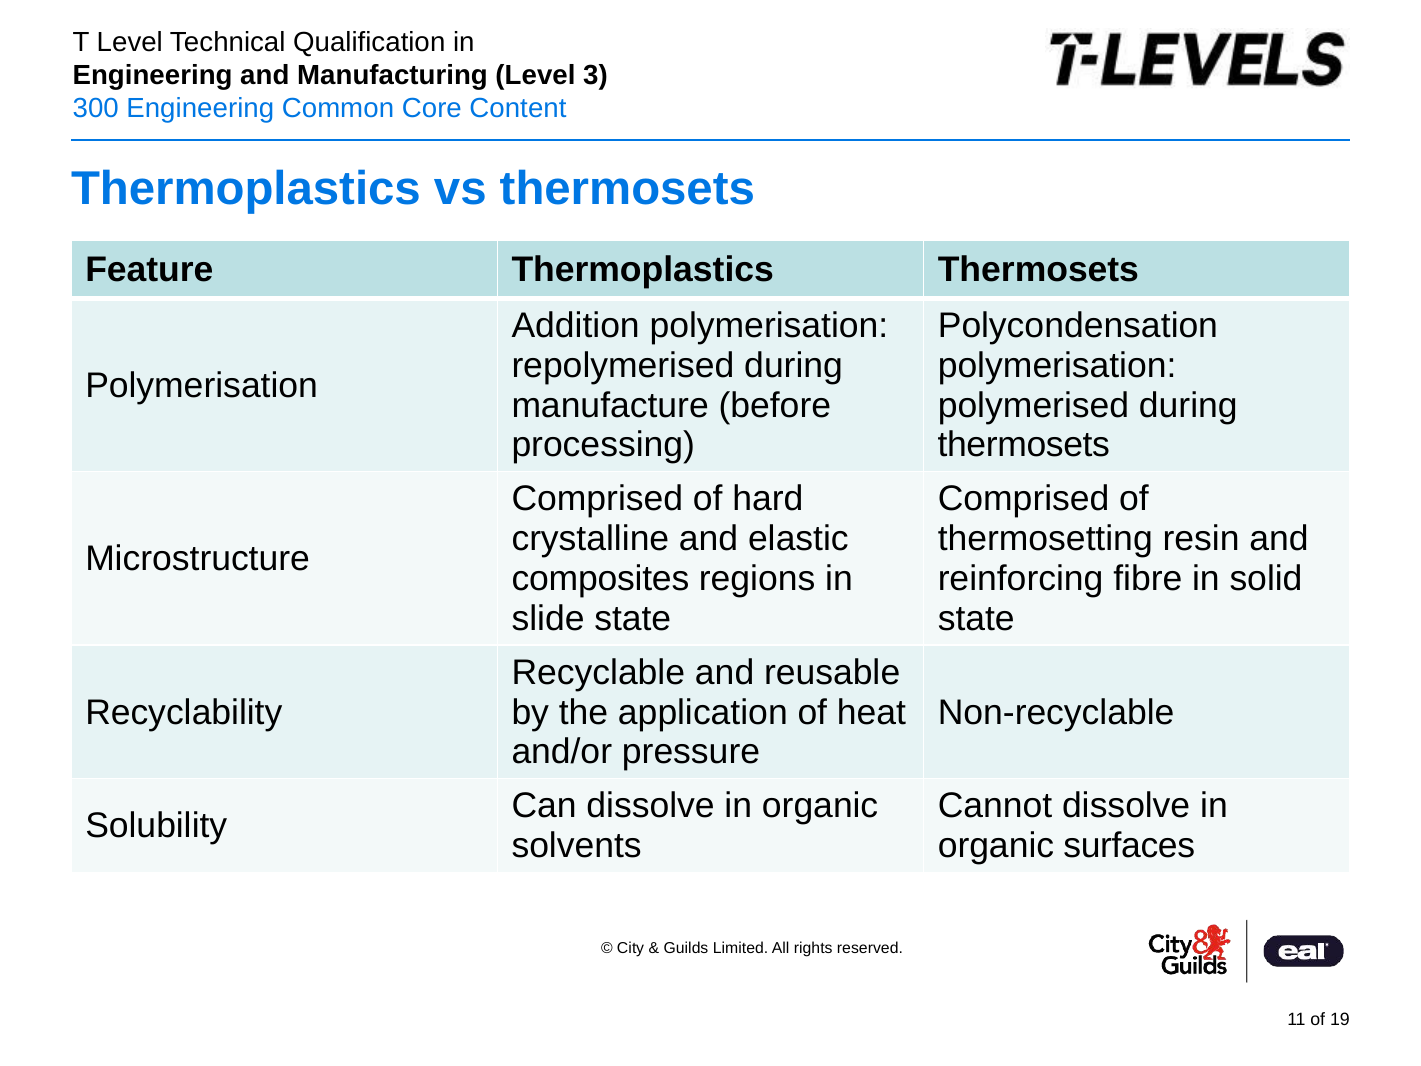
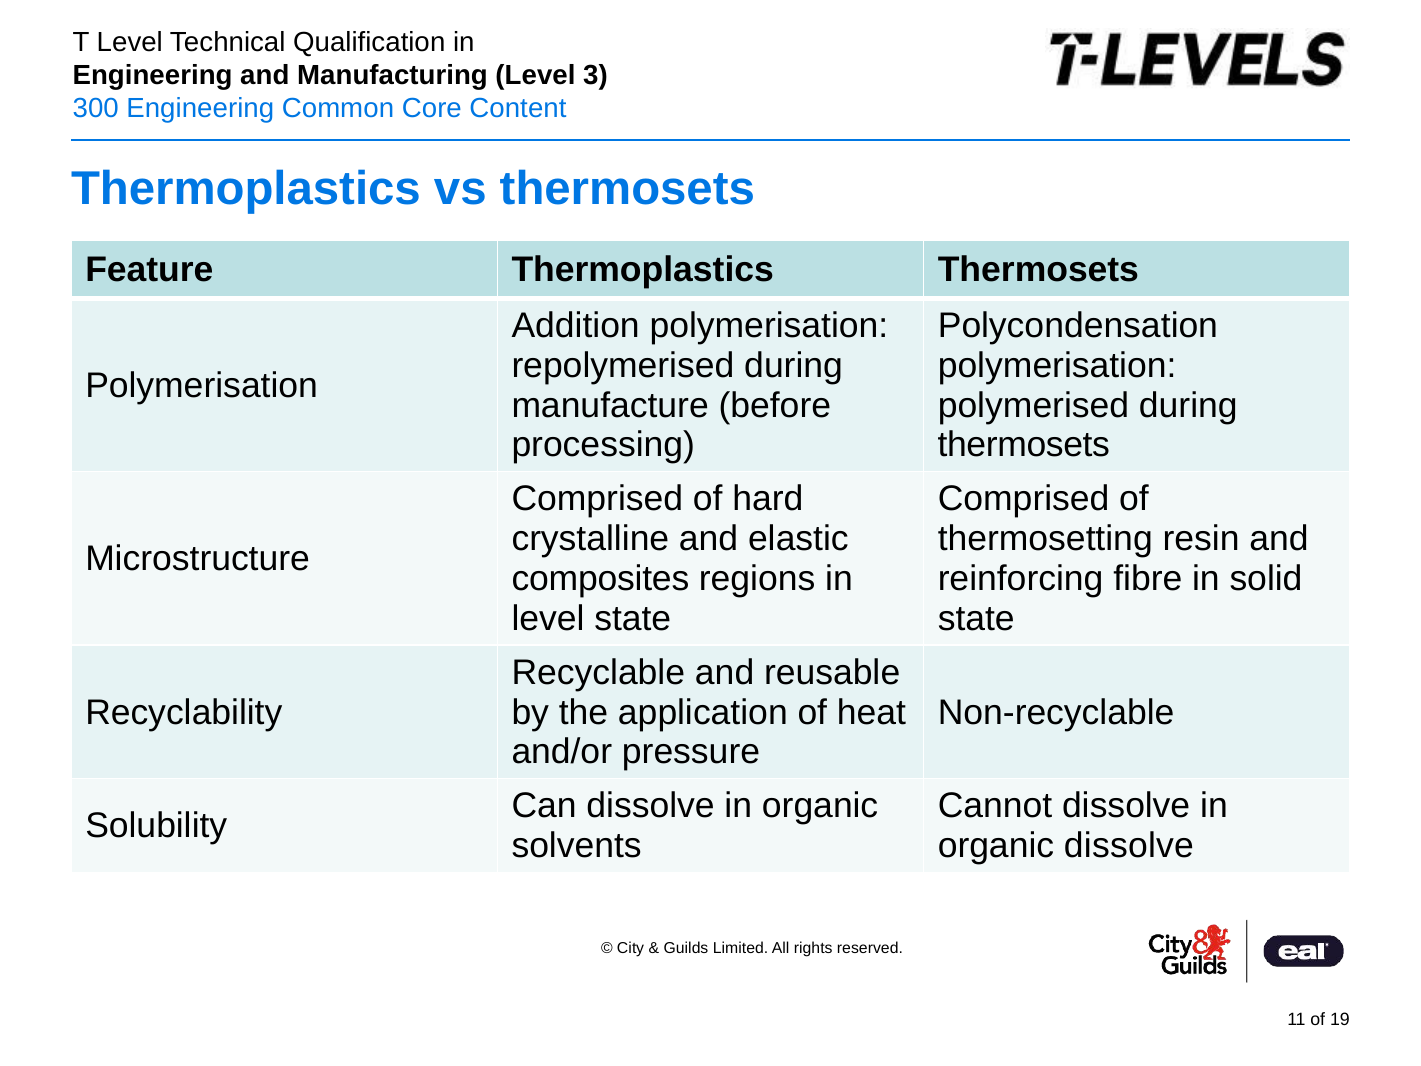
slide: slide -> level (548, 618)
organic surfaces: surfaces -> dissolve (1129, 846)
